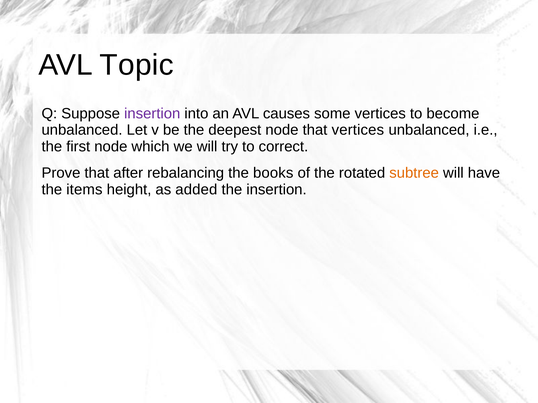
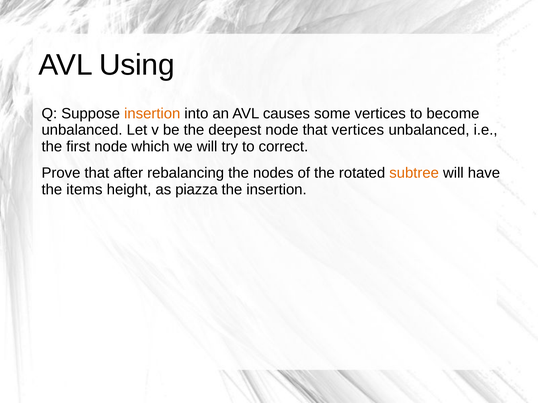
Topic: Topic -> Using (137, 65)
insertion colour: purple -> orange (152, 114)
books: books -> nodes (273, 173)
added: added -> piazza (196, 190)
